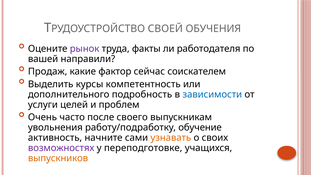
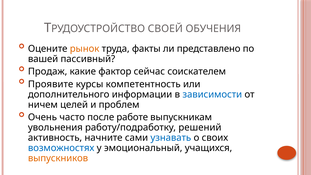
рынок colour: purple -> orange (85, 49)
работодателя: работодателя -> представлено (209, 49)
направили: направили -> пассивный (88, 59)
Выделить: Выделить -> Проявите (51, 84)
подробность: подробность -> информации (142, 94)
услуги: услуги -> ничем (43, 105)
своего: своего -> работе (132, 117)
обучение: обучение -> решений (200, 128)
узнавать colour: orange -> blue (171, 138)
возможностях colour: purple -> blue (61, 148)
переподготовке: переподготовке -> эмоциональный (143, 148)
